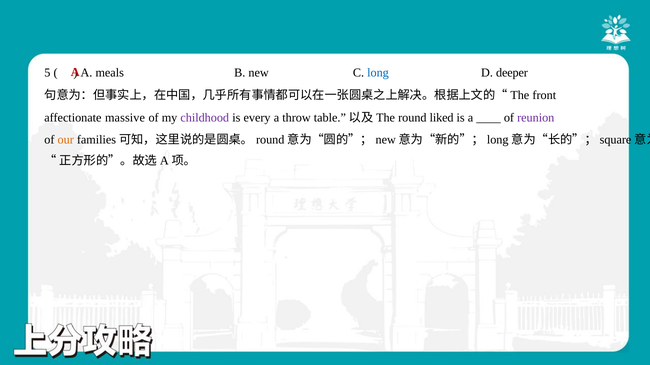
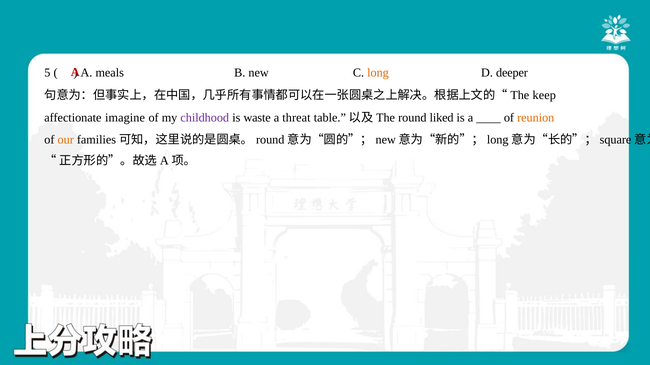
long colour: blue -> orange (378, 73)
front: front -> keep (544, 95)
massive: massive -> imagine (125, 118)
every: every -> waste (257, 118)
throw: throw -> threat (296, 118)
reunion colour: purple -> orange (536, 118)
